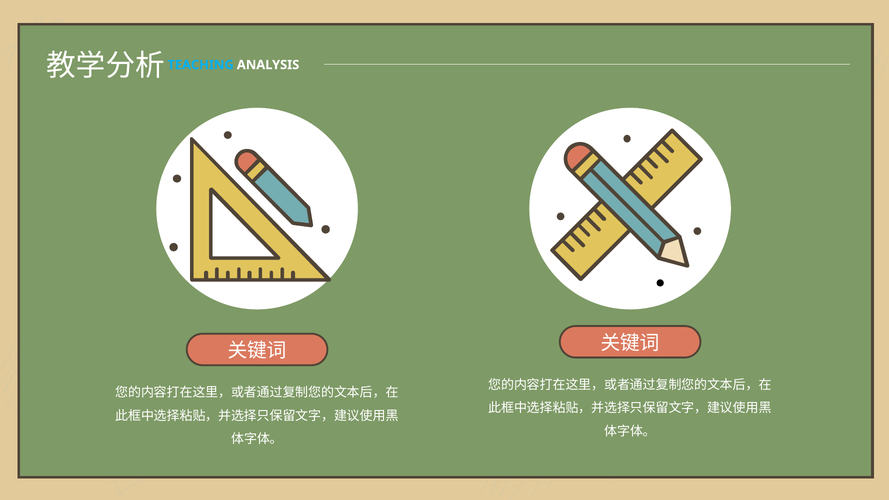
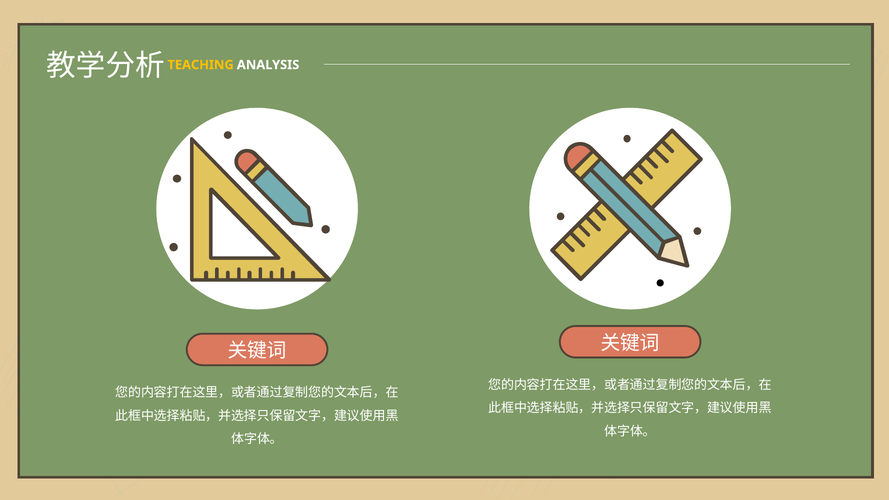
TEACHING colour: light blue -> yellow (201, 65)
